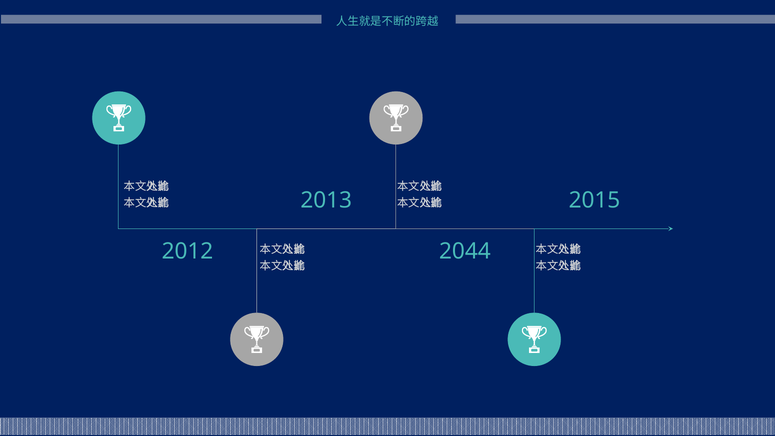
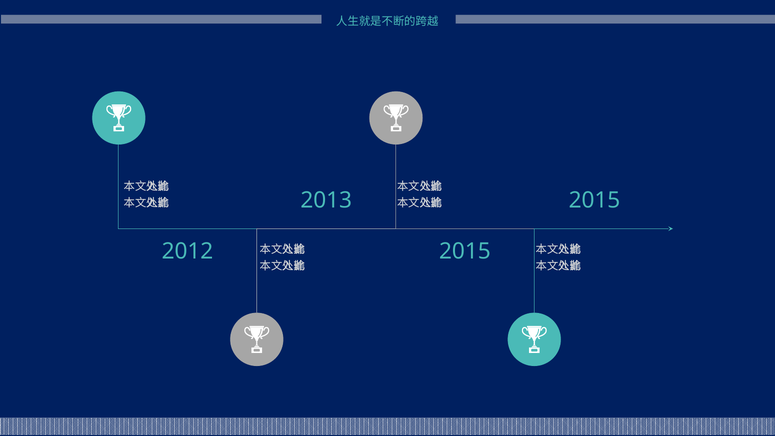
2044: 2044 -> 2015 (465, 251)
